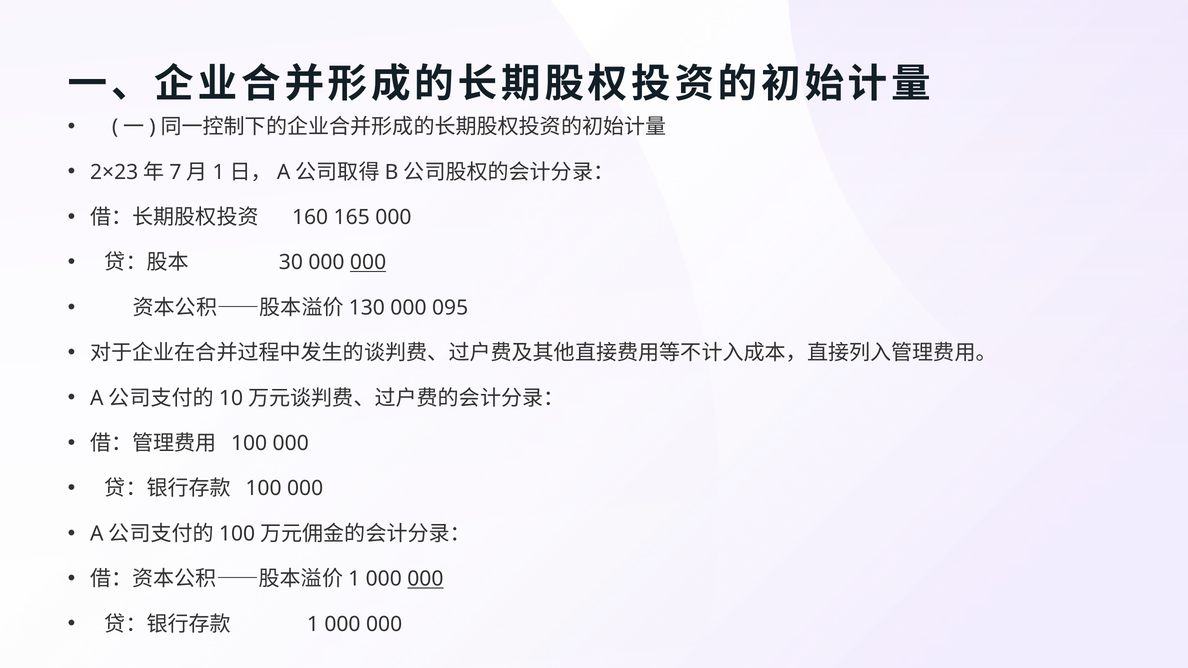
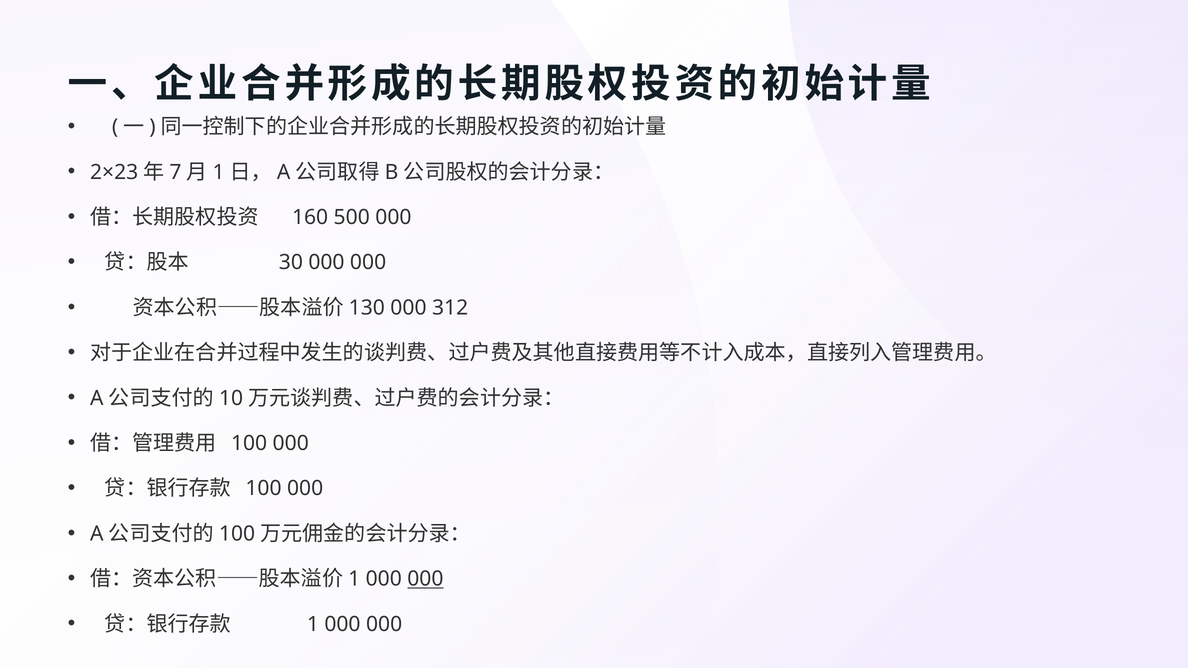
165: 165 -> 500 (352, 217)
000 underline: present -> none (368, 263)
095: 095 -> 312 (450, 308)
